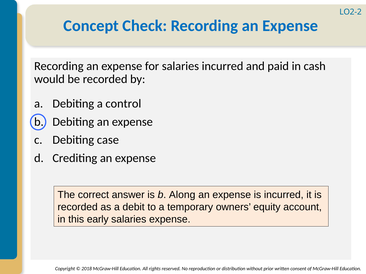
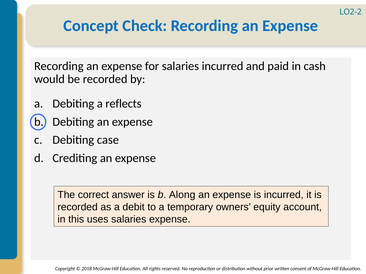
control: control -> reflects (123, 104)
early: early -> uses (98, 220)
